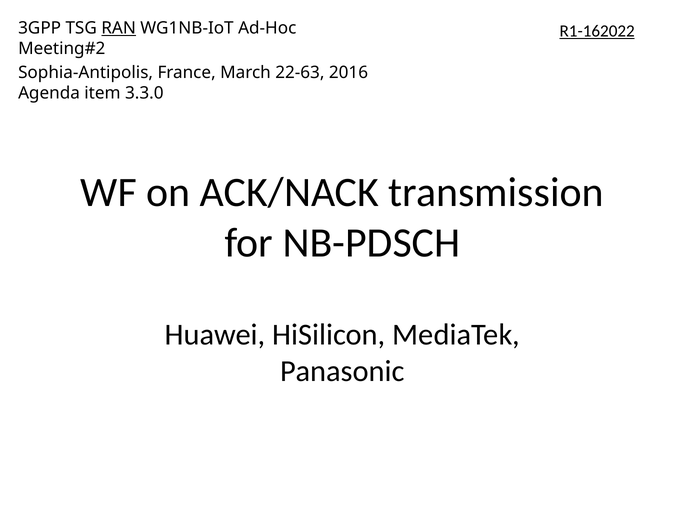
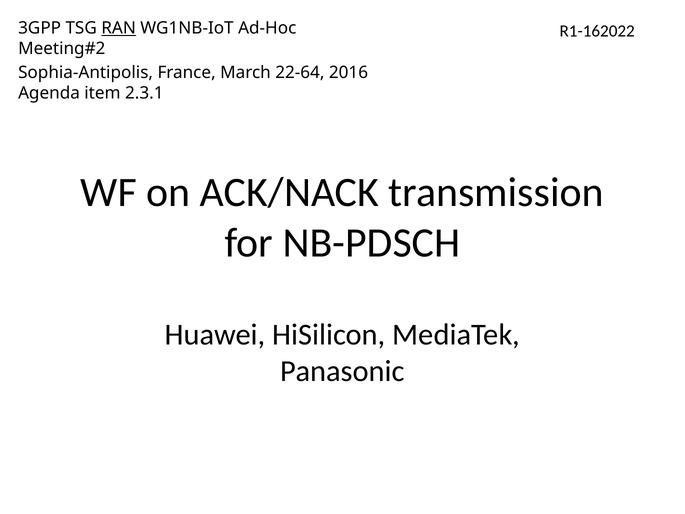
R1-162022 underline: present -> none (597, 31)
22-63: 22-63 -> 22-64 (300, 72)
3.3.0: 3.3.0 -> 2.3.1 (144, 93)
